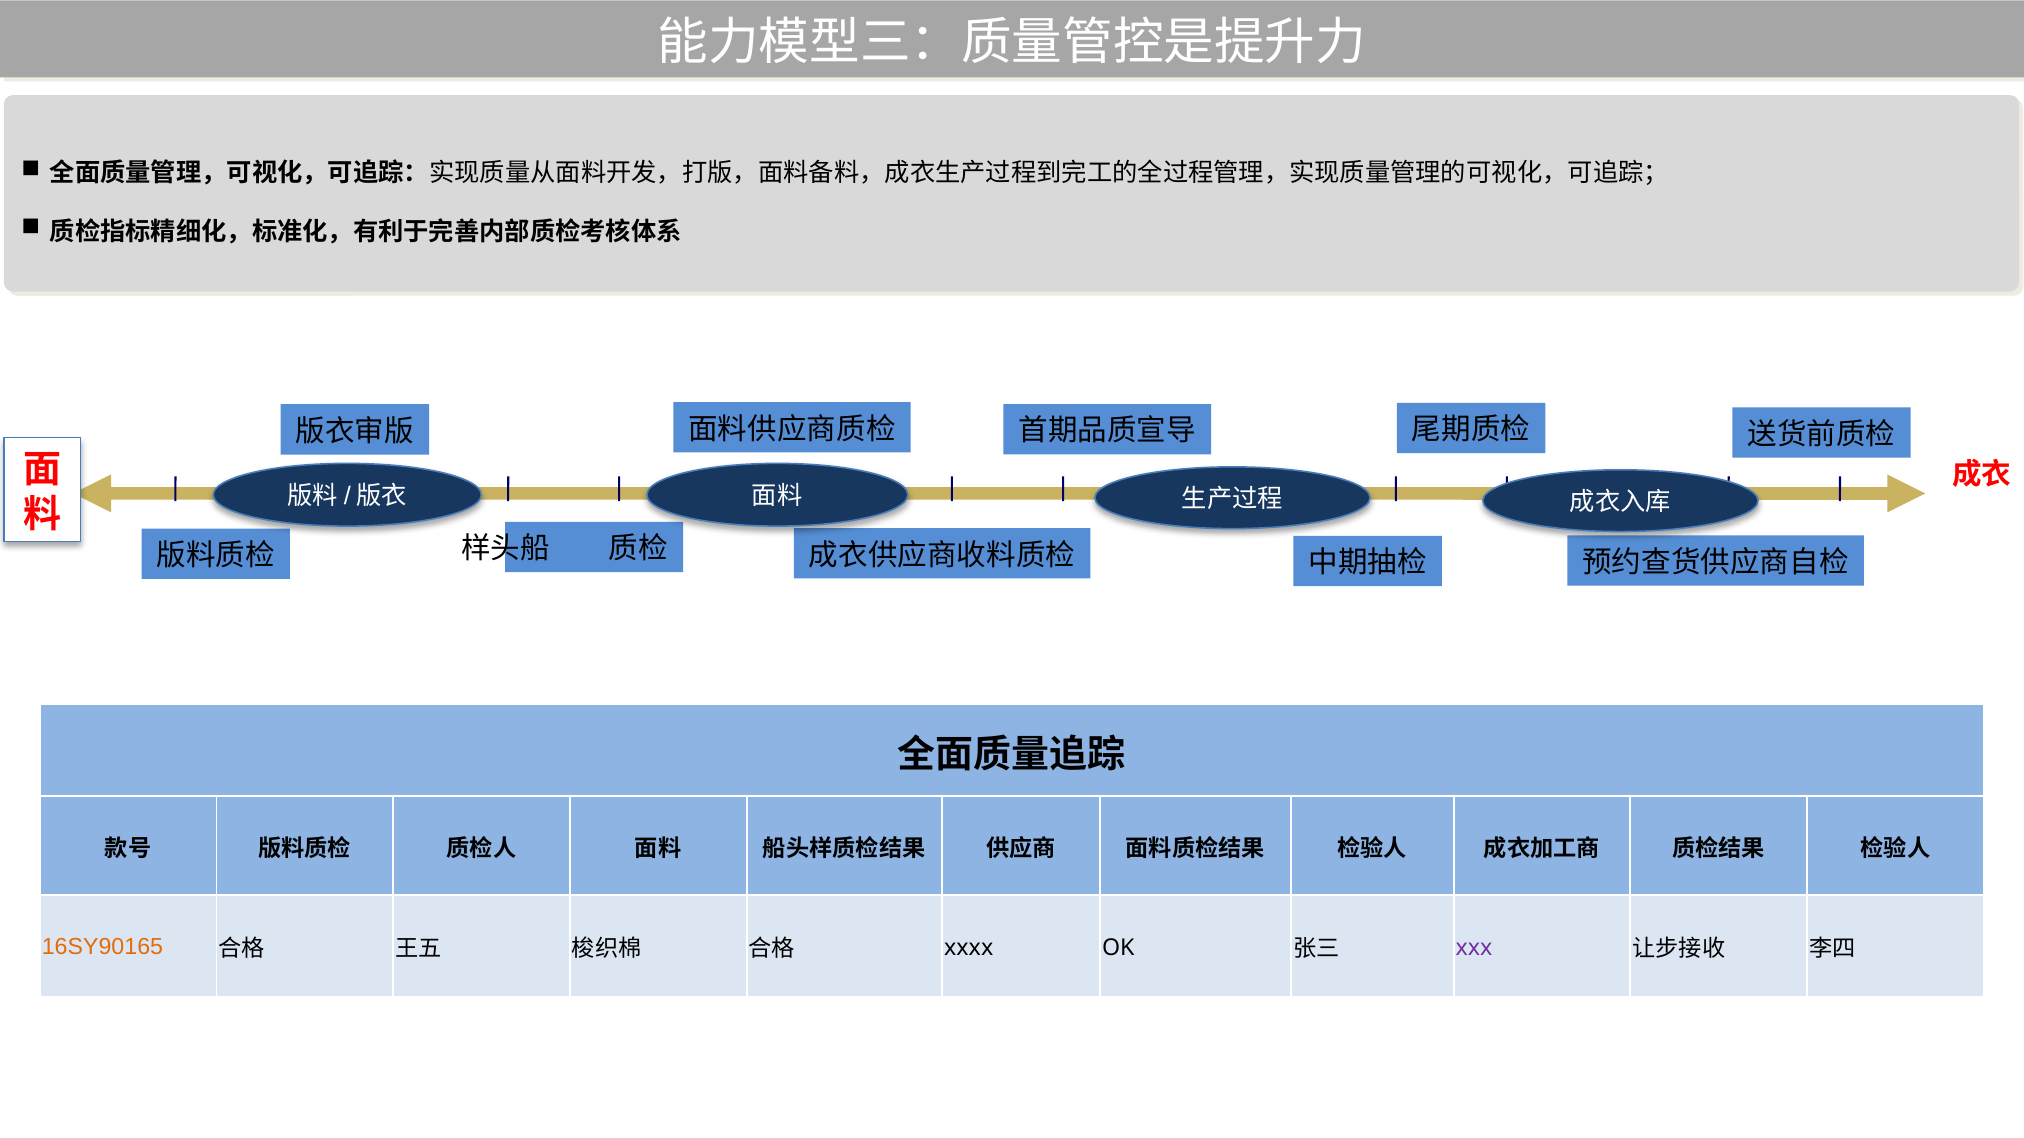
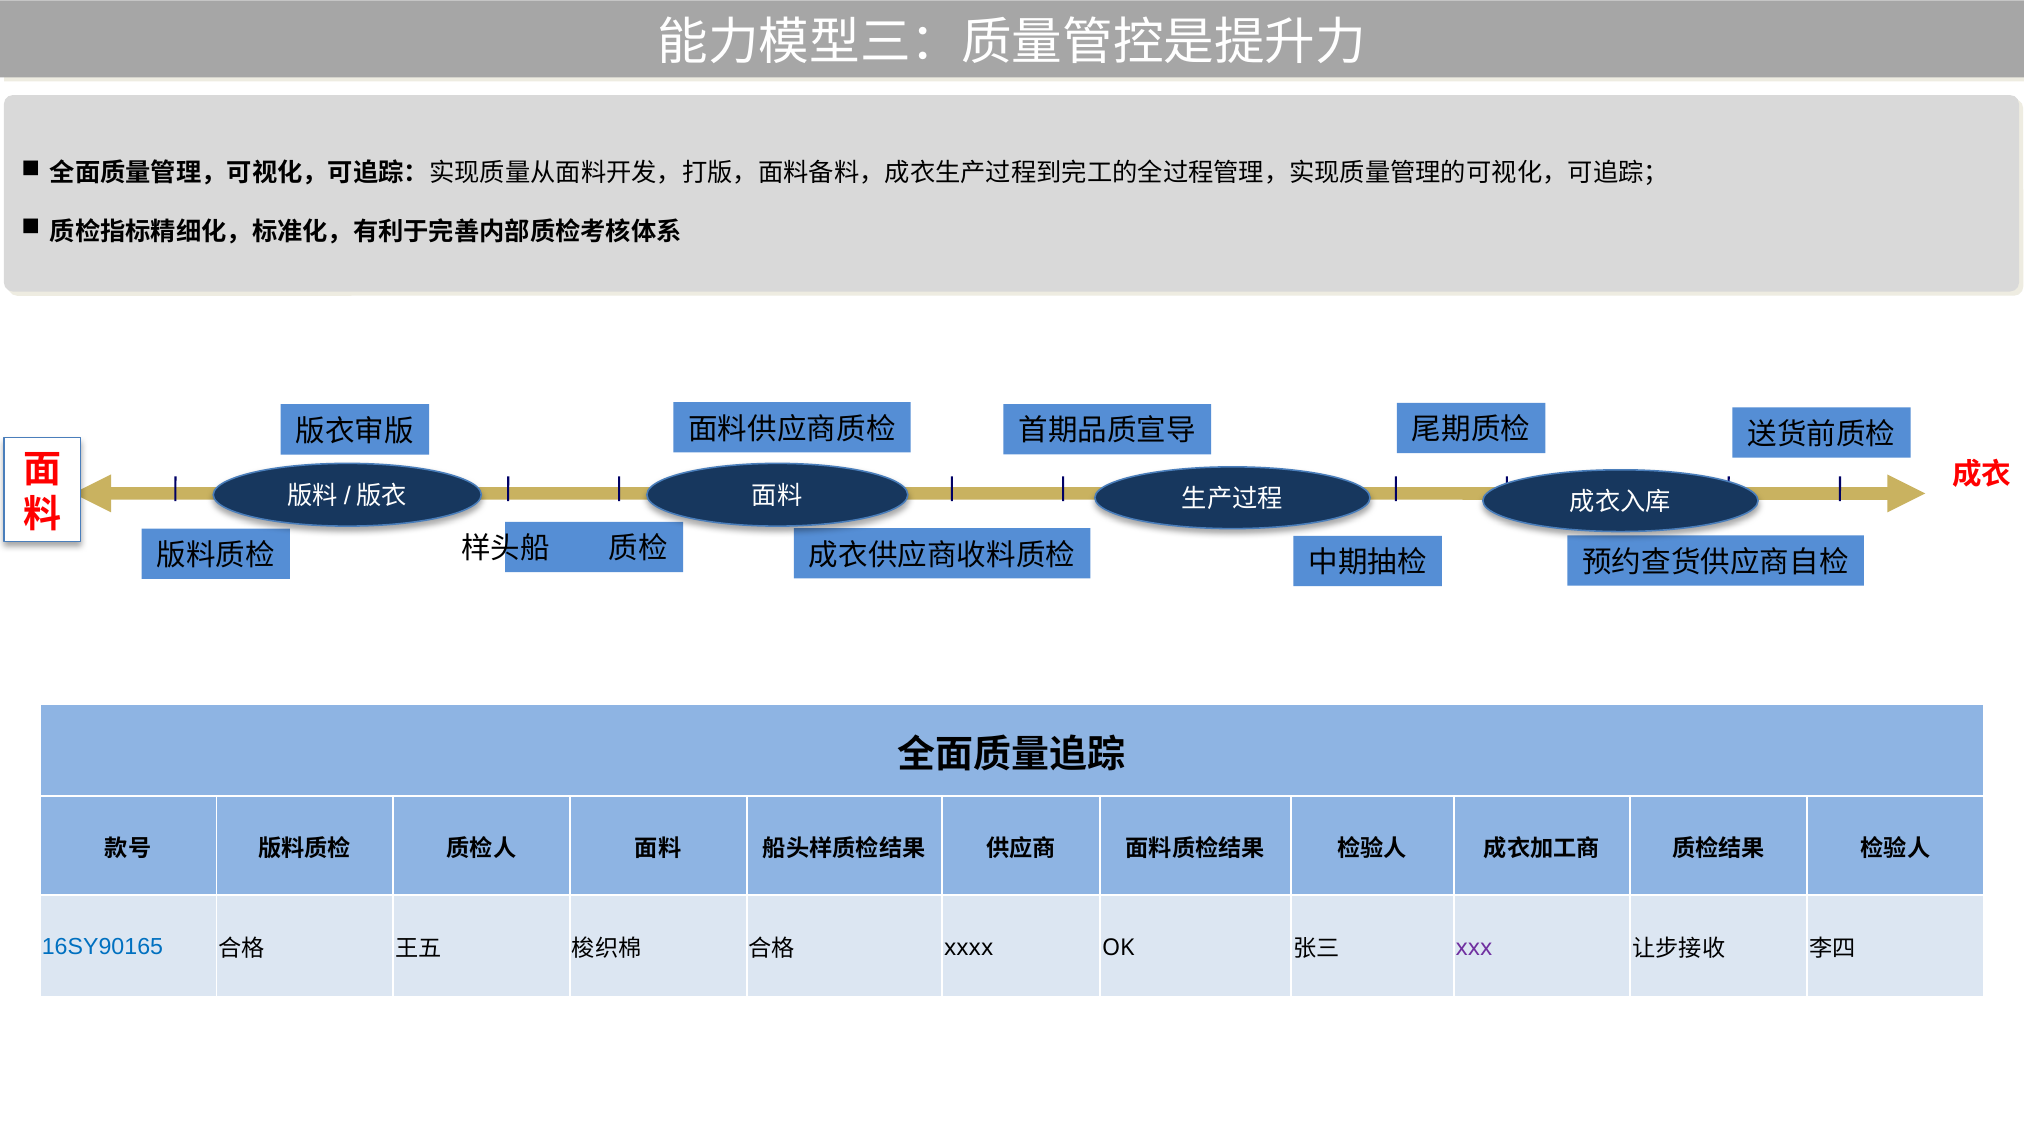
16SY90165 colour: orange -> blue (102, 947)
